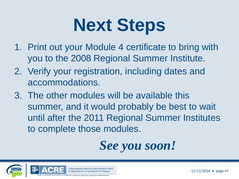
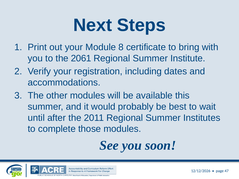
4: 4 -> 8 (121, 47)
2008: 2008 -> 2061 (81, 58)
